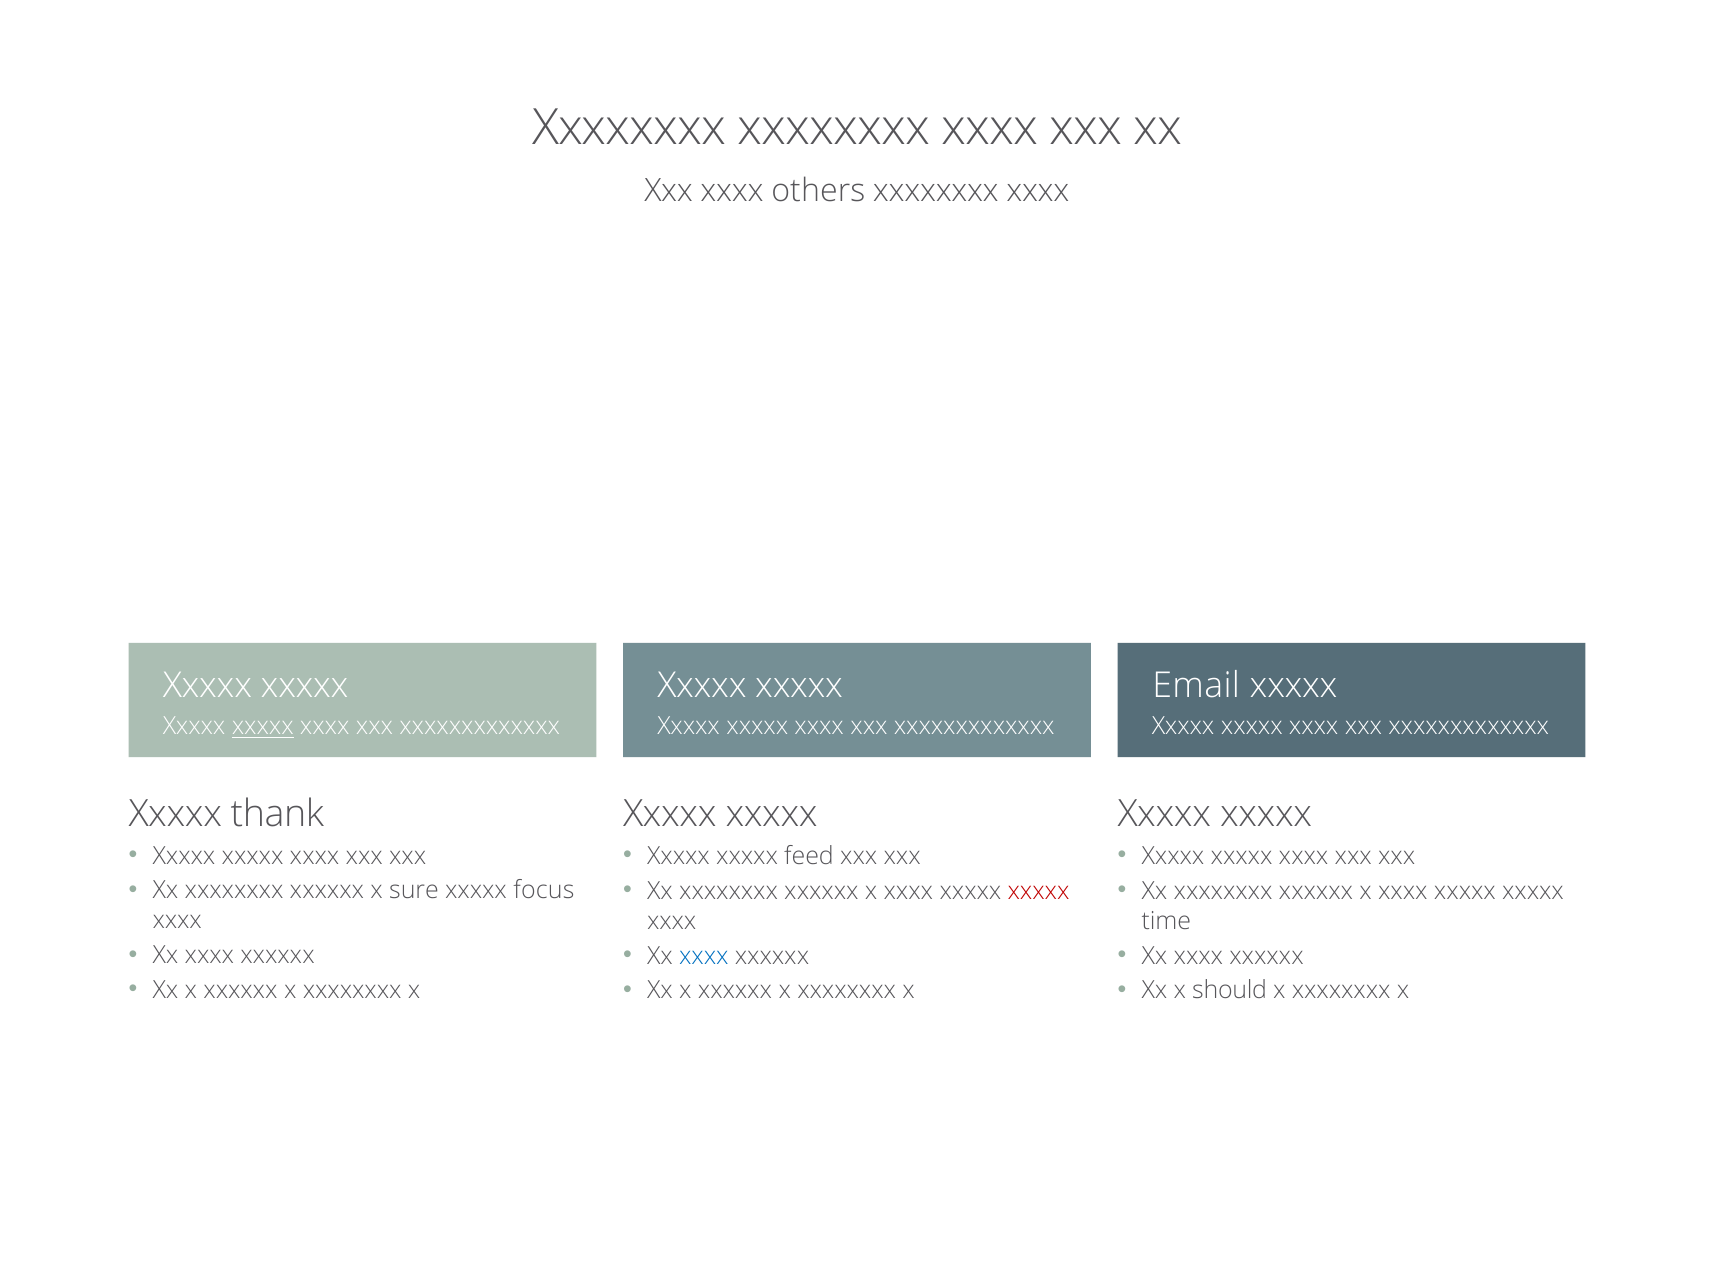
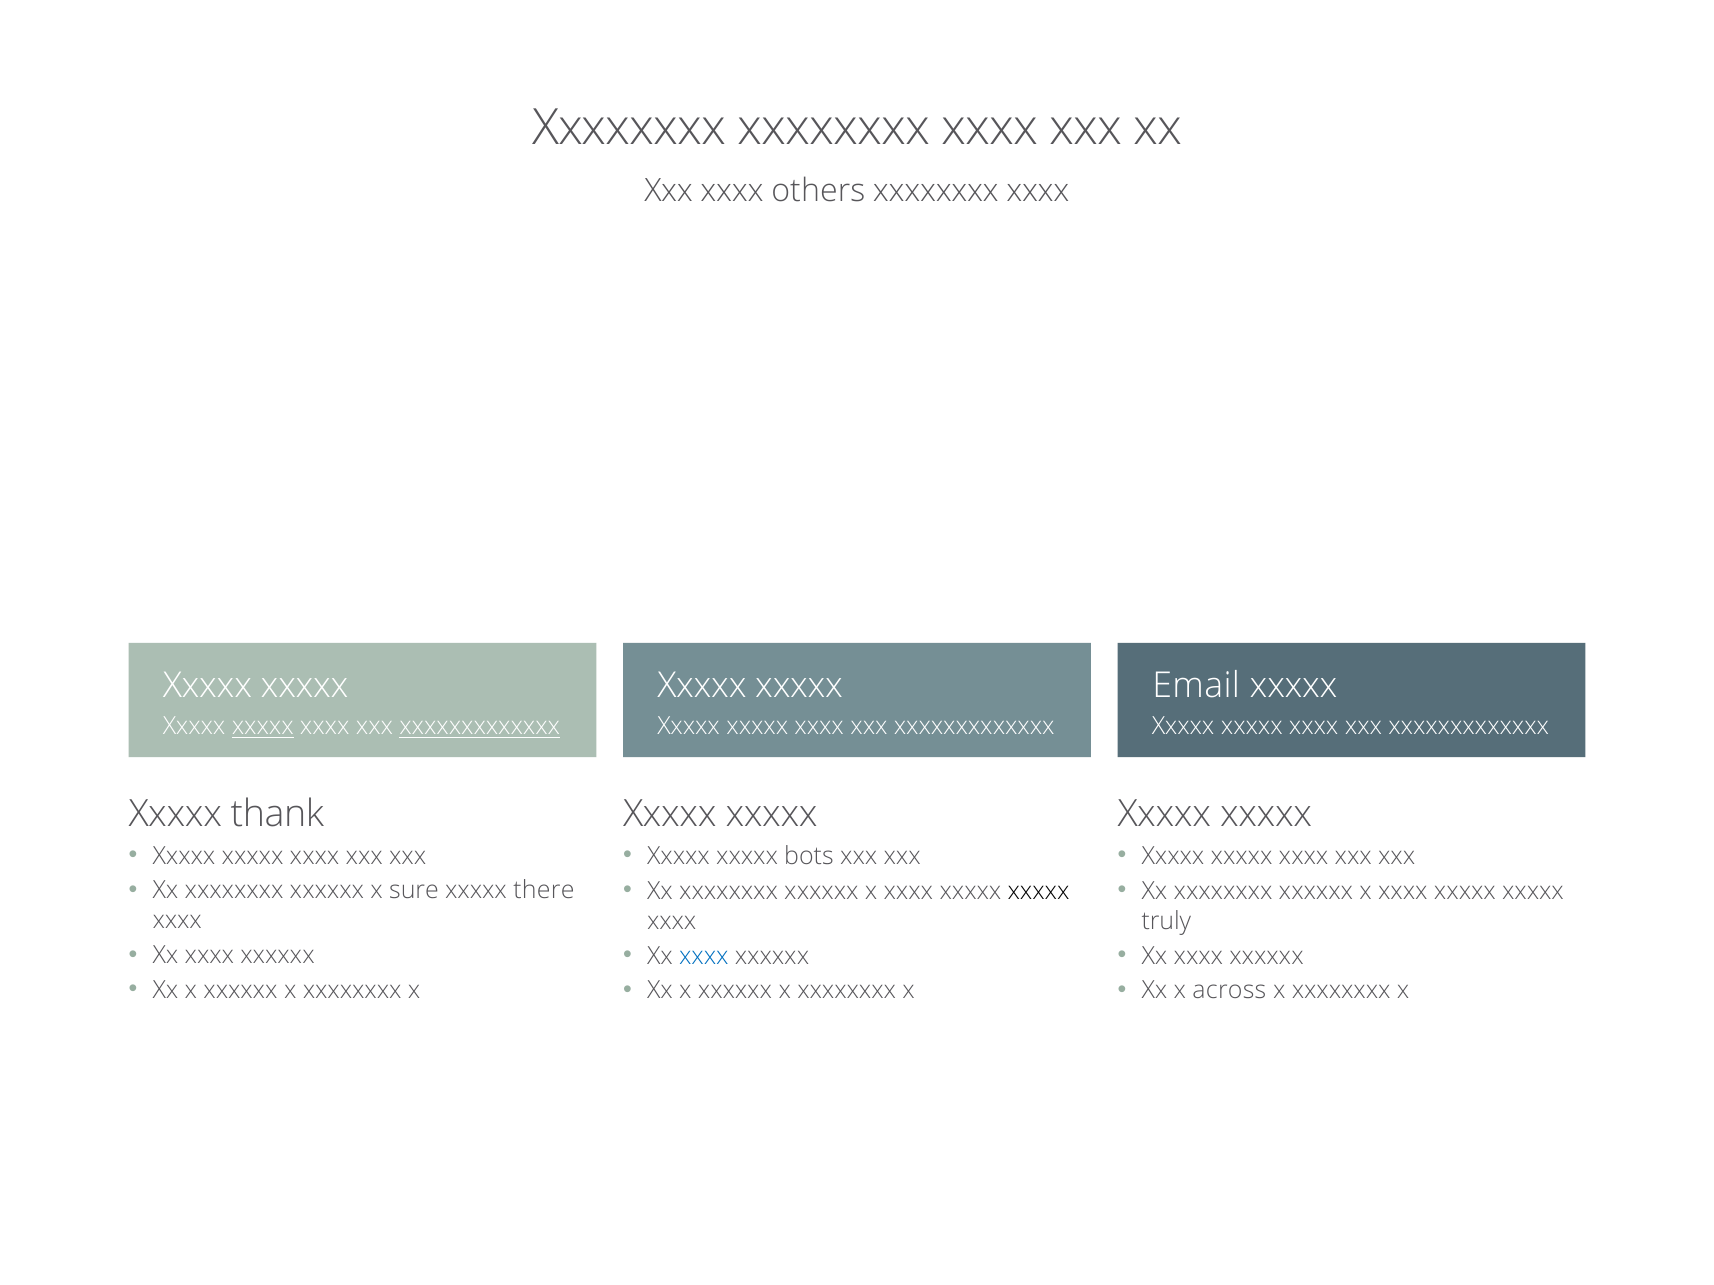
xxxxxxxxxxxxx underline: none -> present (480, 727)
feed: feed -> bots (809, 856)
focus: focus -> there (544, 891)
xxxxx colour: red -> black (1039, 891)
time: time -> truly (1166, 921)
should: should -> across (1229, 991)
